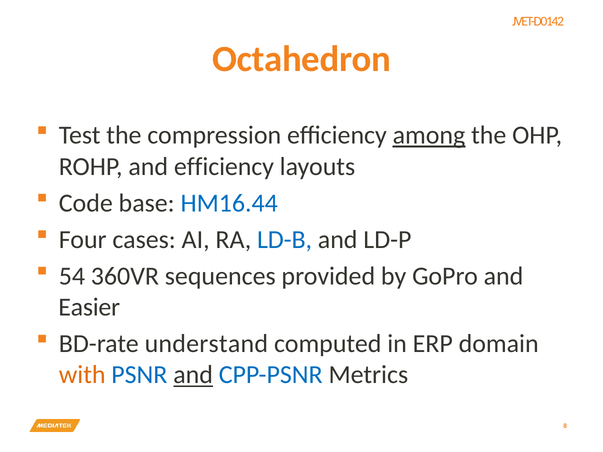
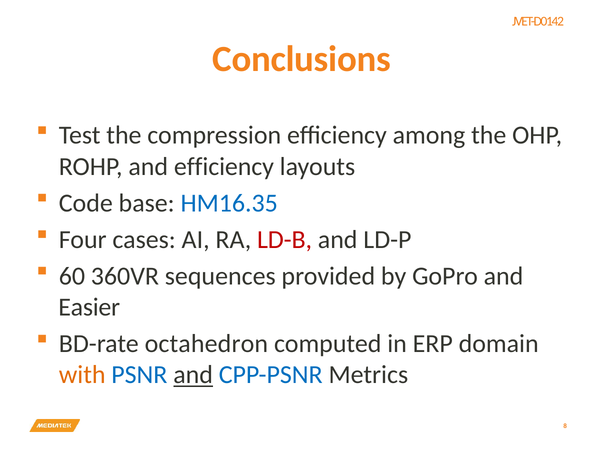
Octahedron: Octahedron -> Conclusions (302, 59)
among underline: present -> none (429, 135)
HM16.44: HM16.44 -> HM16.35 (229, 203)
LD-B colour: blue -> red (285, 240)
54: 54 -> 60 (72, 276)
understand: understand -> octahedron (206, 344)
